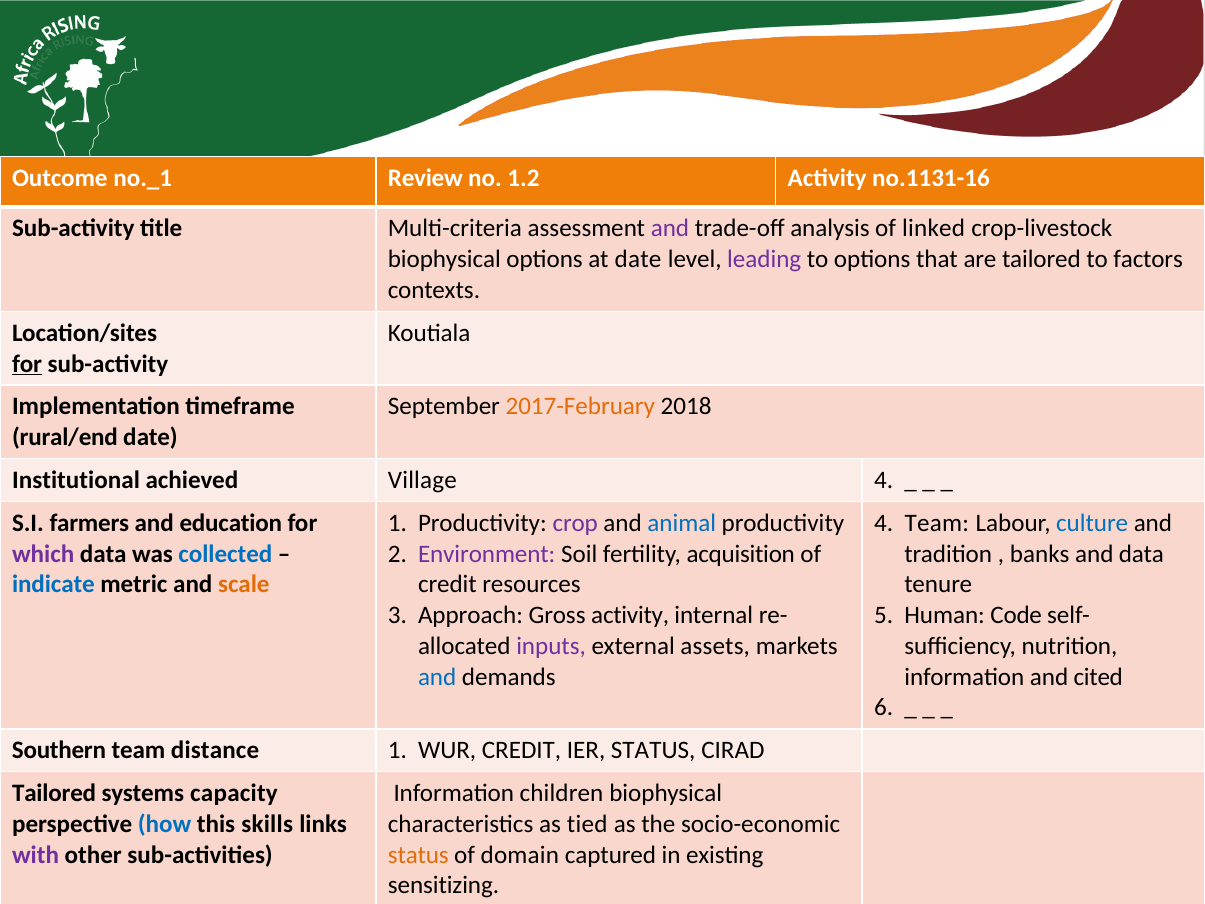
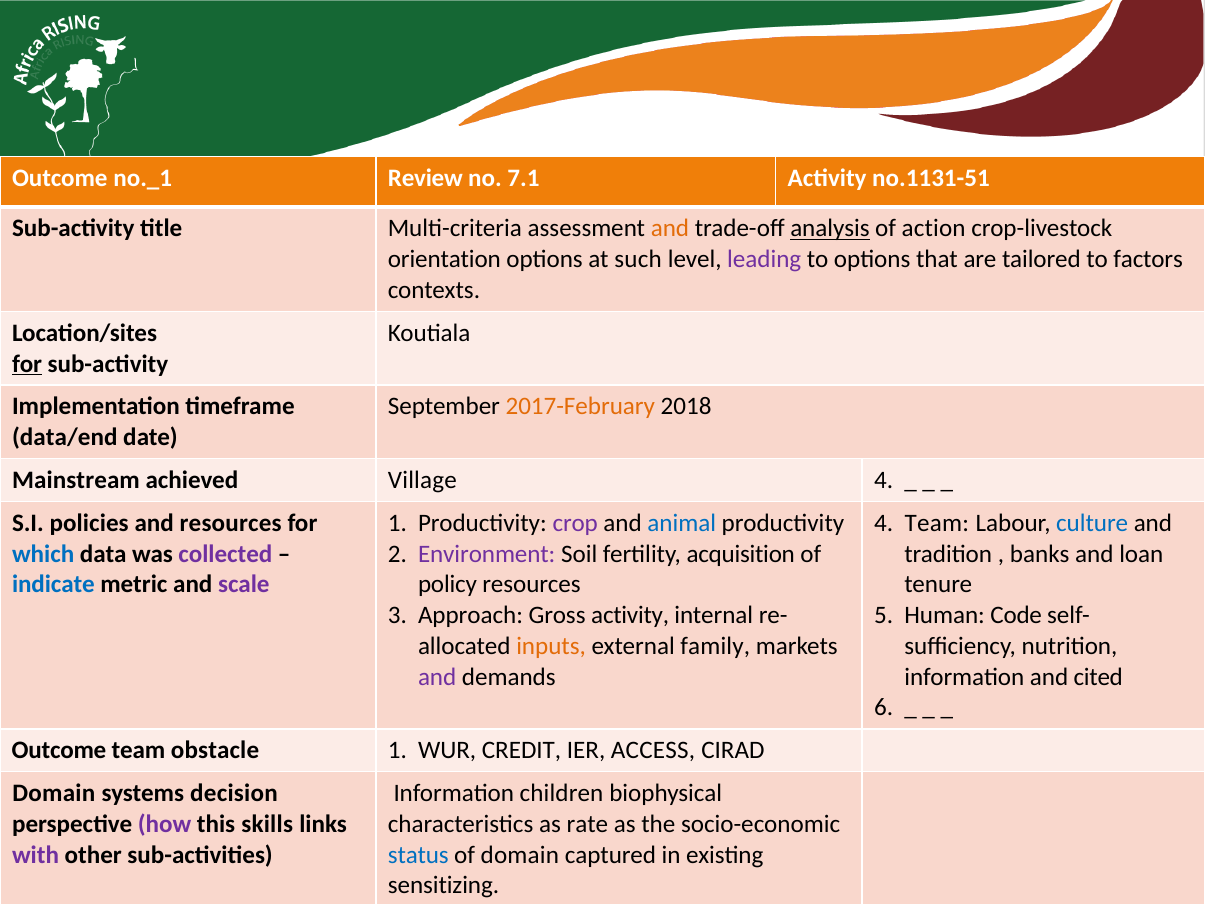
1.2: 1.2 -> 7.1 (524, 178)
no.1131-16: no.1131-16 -> no.1131-51 (931, 178)
and colour: purple -> orange (670, 229)
analysis underline: none -> present (830, 229)
linked: linked -> action (934, 229)
biophysical: biophysical -> orientation (444, 259)
at date: date -> such (638, 259)
rural/end: rural/end -> data/end (65, 437)
Institutional: Institutional -> Mainstream (76, 480)
farmers: farmers -> policies (89, 523)
and education: education -> resources (231, 523)
which colour: purple -> blue (43, 554)
collected colour: blue -> purple (225, 554)
and data: data -> loan (1141, 554)
scale colour: orange -> purple (244, 584)
credit: credit -> policy (447, 584)
inputs colour: purple -> orange (551, 646)
assets: assets -> family (715, 646)
and colour: blue -> purple (437, 677)
Southern: Southern -> Outcome (59, 750)
distance: distance -> obstacle (215, 750)
IER STATUS: STATUS -> ACCESS (653, 750)
Tailored: Tailored -> Domain (54, 793)
capacity: capacity -> decision (234, 793)
how colour: blue -> purple (165, 824)
tied: tied -> rate (587, 824)
status colour: orange -> blue (418, 855)
